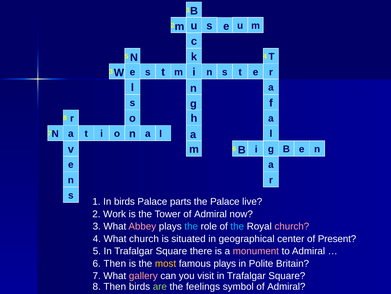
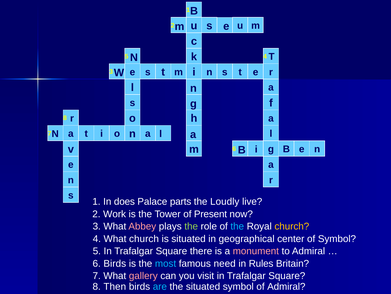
In birds: birds -> does (124, 201)
the Palace: Palace -> Loudly (225, 201)
Tower of Admiral: Admiral -> Present (211, 214)
the colour: light blue -> light green (191, 226)
church colour: pink -> yellow (292, 226)
of Present: Present -> Symbol (337, 238)
6 Then: Then -> Birds (115, 263)
most colour: yellow -> light blue (166, 263)
famous plays: plays -> need (225, 263)
Polite: Polite -> Rules (261, 263)
are colour: light green -> light blue (160, 286)
the feelings: feelings -> situated (203, 286)
